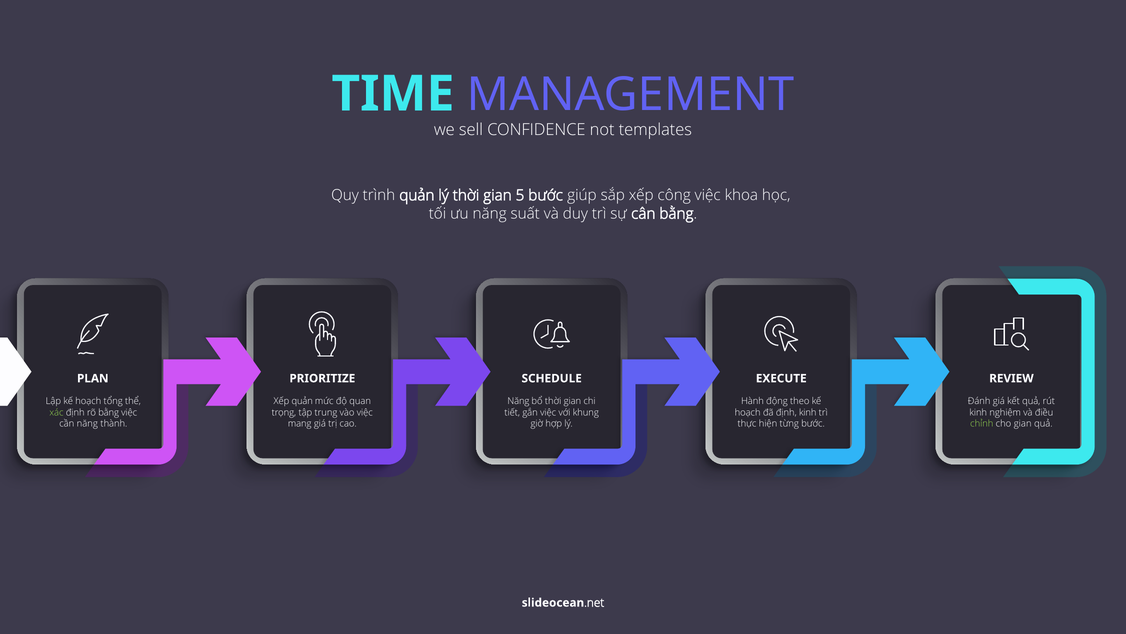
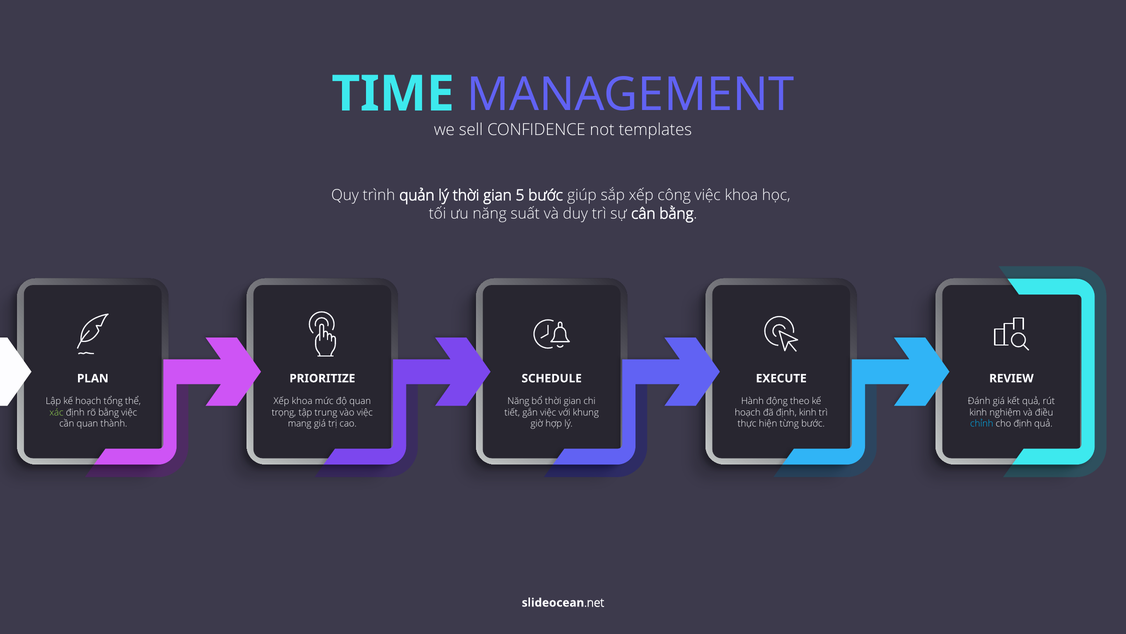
Xếp quản: quản -> khoa (302, 401)
cần năng: năng -> quan (87, 423)
chỉnh colour: light green -> light blue (982, 423)
cho gian: gian -> định (1023, 423)
